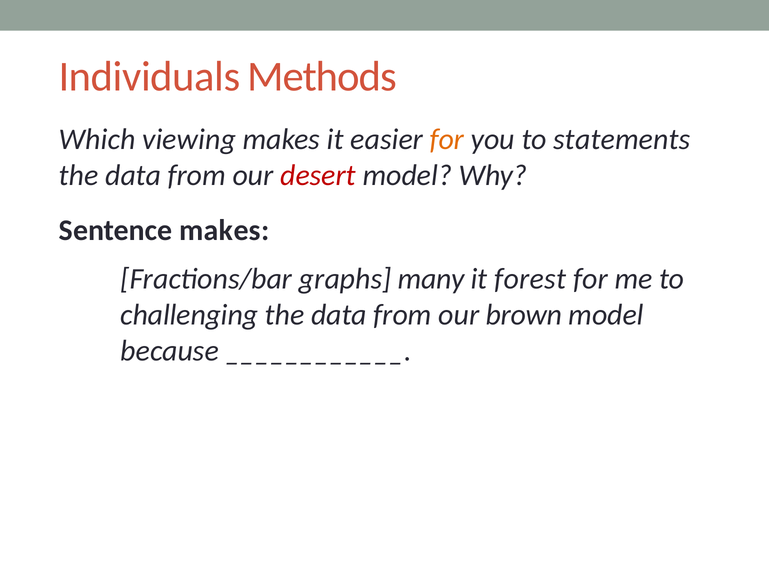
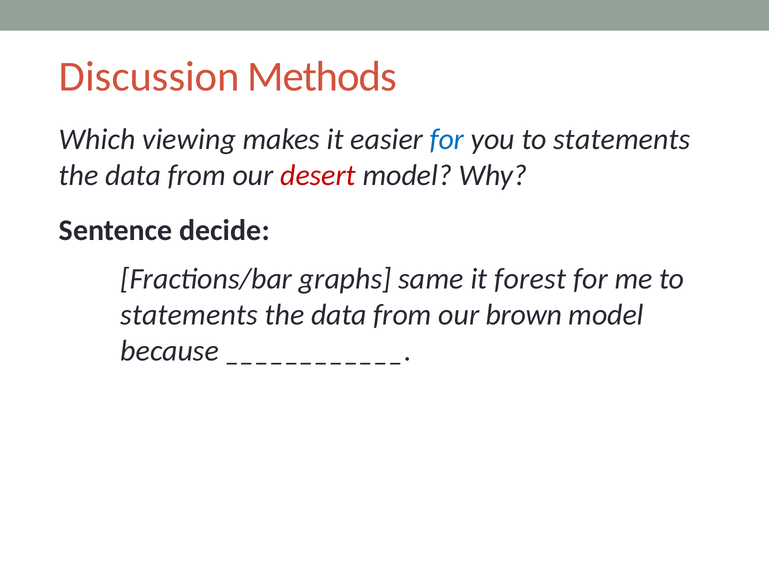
Individuals: Individuals -> Discussion (149, 77)
for colour: orange -> blue (447, 139)
Sentence makes: makes -> decide (224, 230)
many: many -> same (431, 279)
challenging: challenging -> statements (189, 315)
